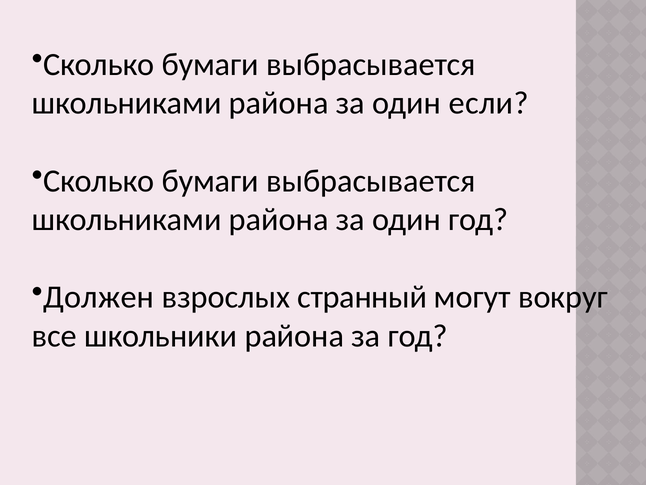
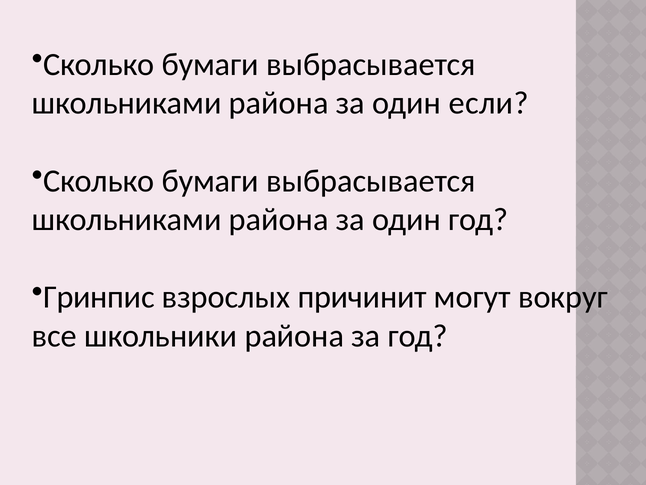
Должен: Должен -> Гринпис (99, 297)
странный: странный -> причинит (362, 297)
